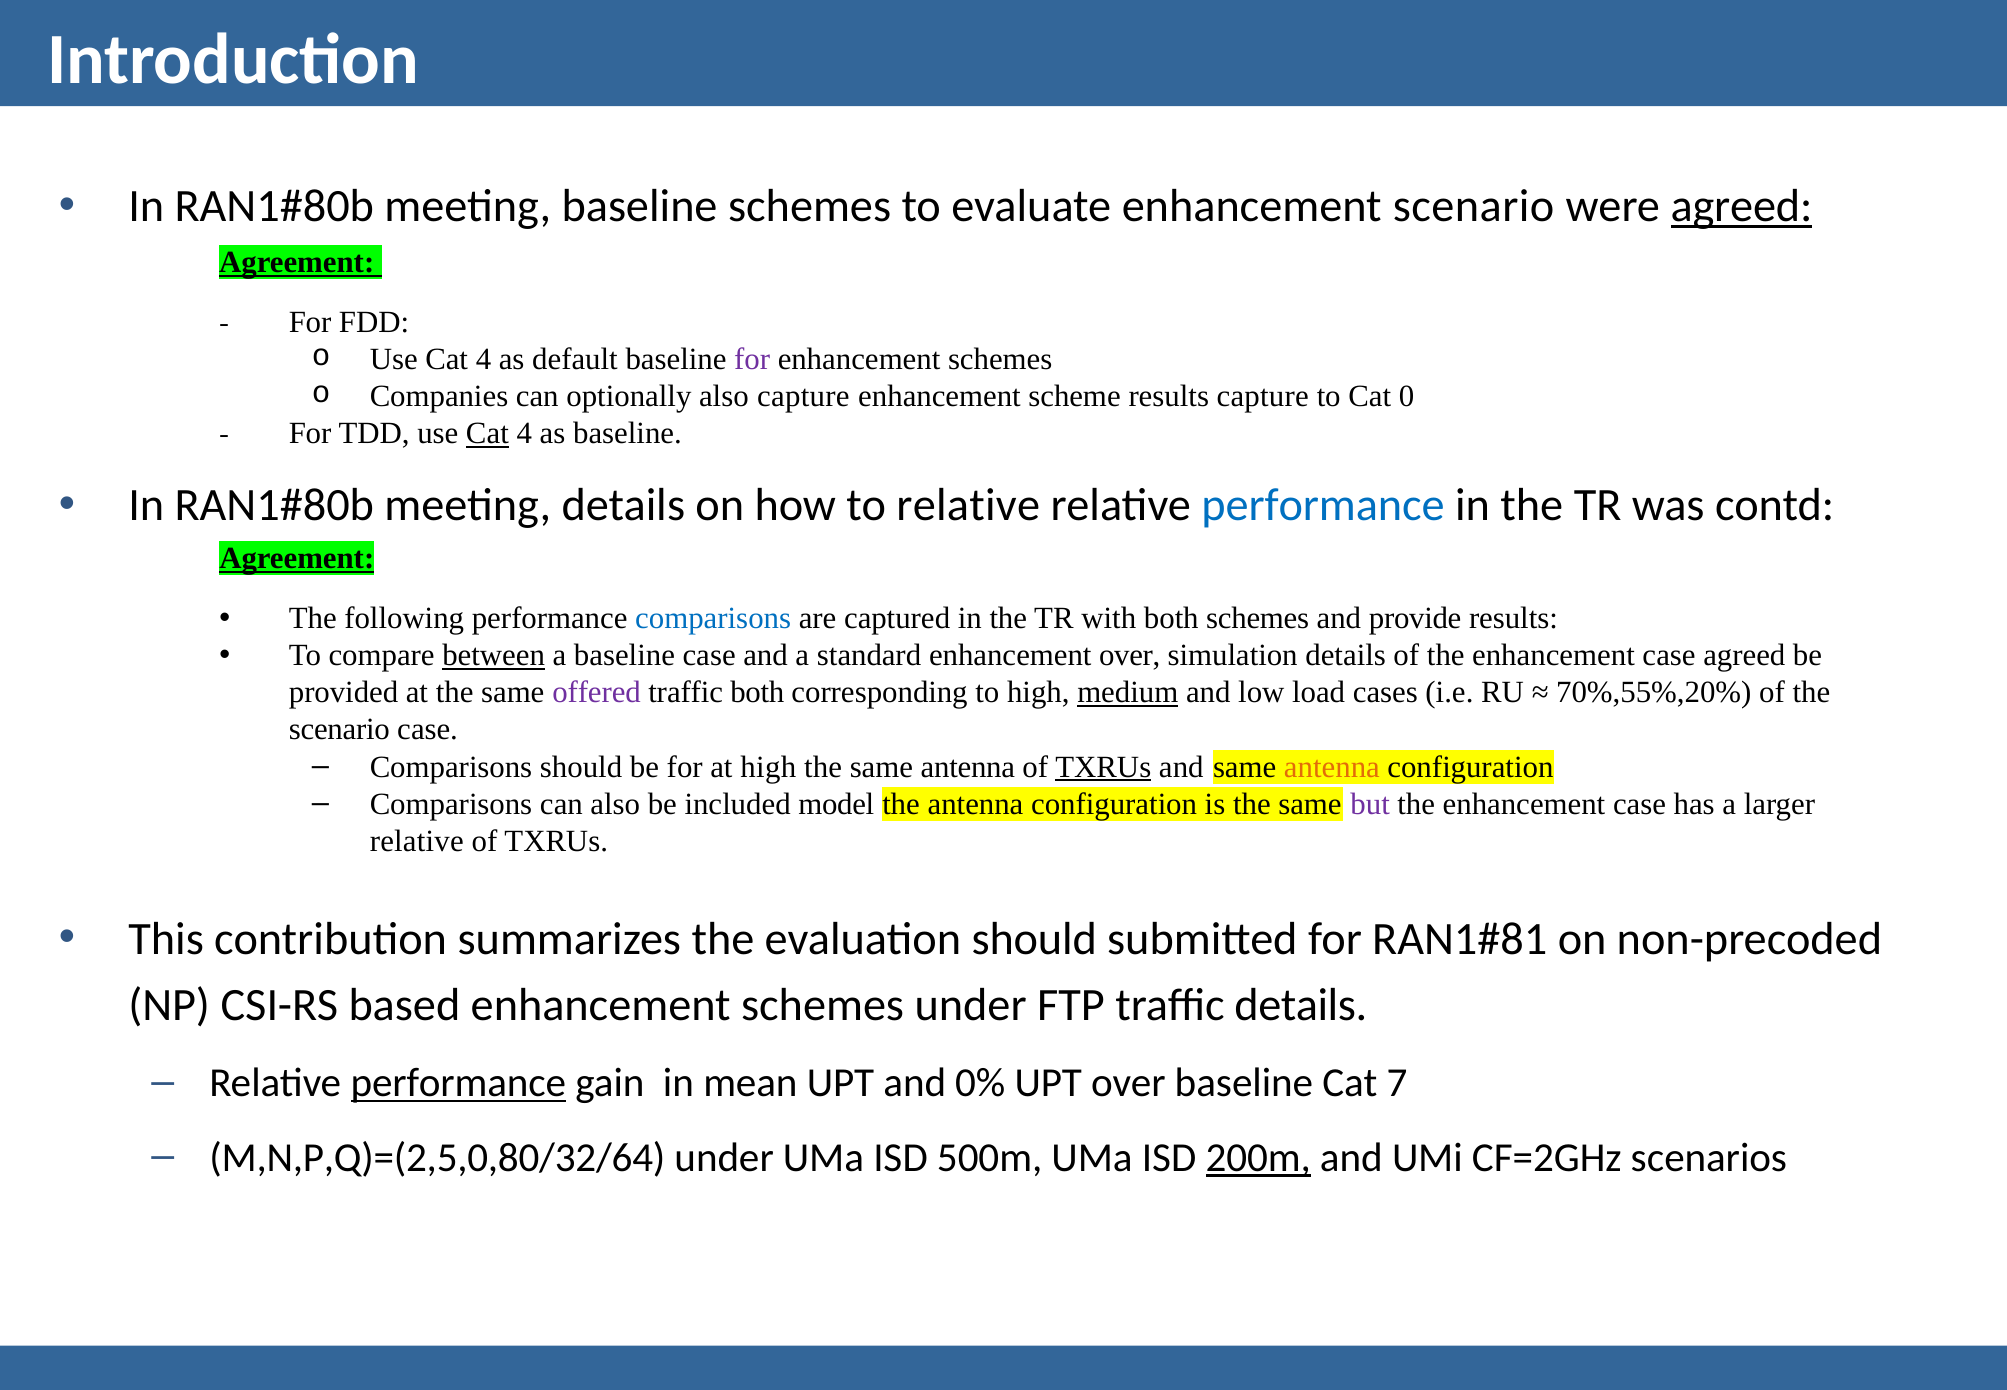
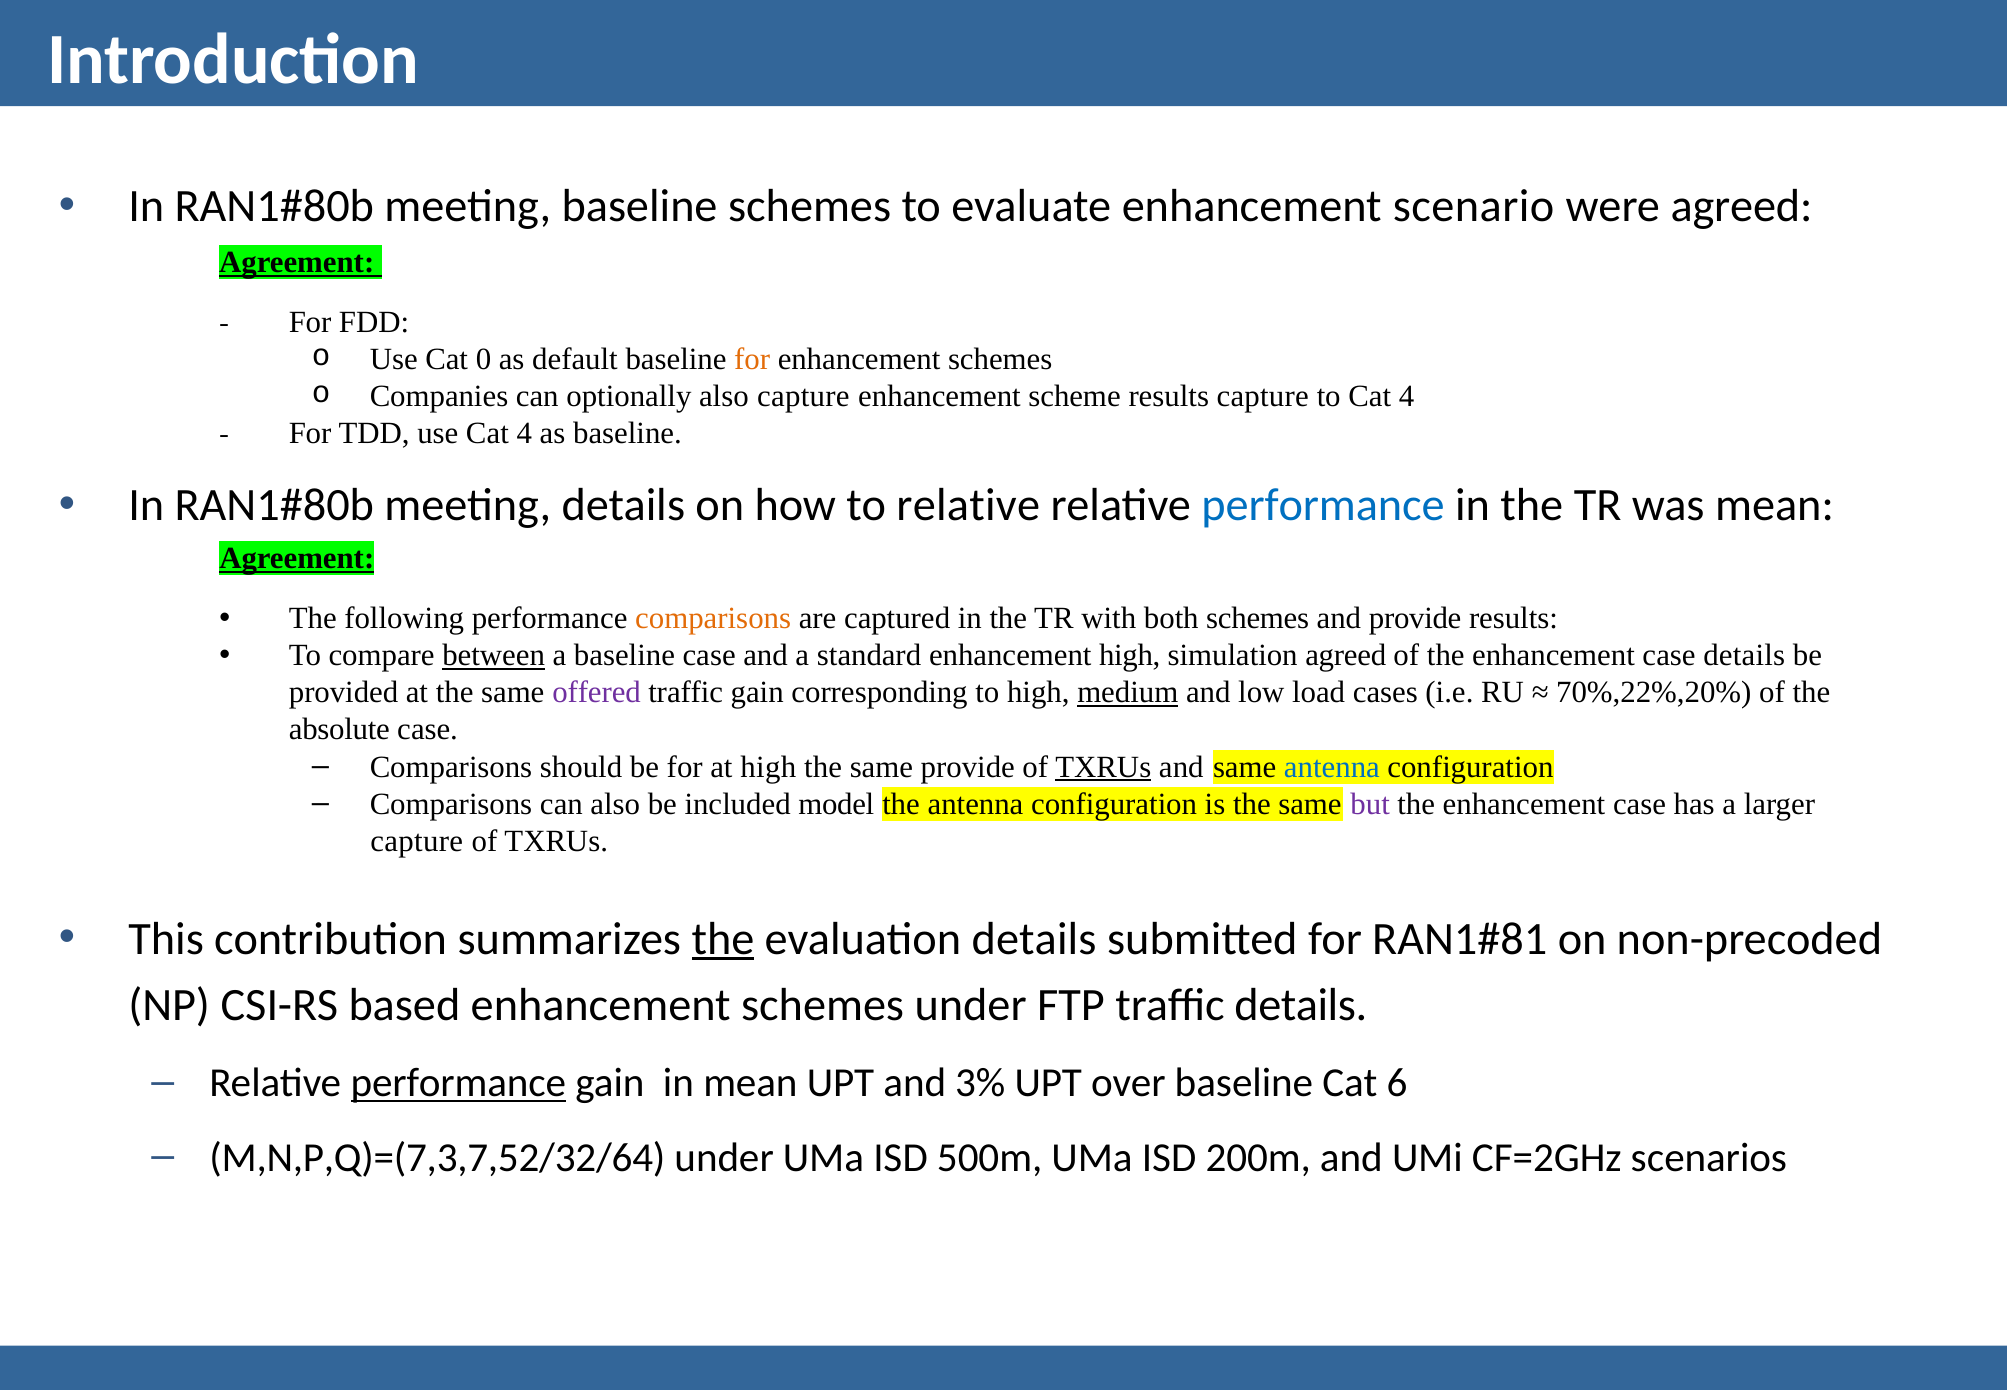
agreed underline: present -> none (1742, 206)
4: 4 -> 0 (483, 359)
for colour: purple -> orange (752, 359)
to Cat 0: 0 -> 4 (1407, 396)
Cat underline: present -> none (487, 433)
was contd: contd -> mean (1774, 505)
comparisons colour: blue -> orange (713, 618)
enhancement over: over -> high (1130, 655)
simulation details: details -> agreed (1346, 655)
case agreed: agreed -> details (1744, 655)
traffic both: both -> gain (757, 692)
70%,55%,20%: 70%,55%,20% -> 70%,22%,20% (1654, 692)
scenario: scenario -> absolute (339, 729)
the same antenna: antenna -> provide (968, 767)
antenna colour: orange -> blue (1332, 767)
relative: relative -> capture (417, 841)
the underline: none -> present (723, 939)
evaluation should: should -> details (1034, 939)
0%: 0% -> 3% (980, 1083)
7: 7 -> 6 (1397, 1083)
M,N,P,Q)=(2,5,0,80/32/64: M,N,P,Q)=(2,5,0,80/32/64 -> M,N,P,Q)=(7,3,7,52/32/64 (437, 1157)
200m underline: present -> none (1258, 1157)
